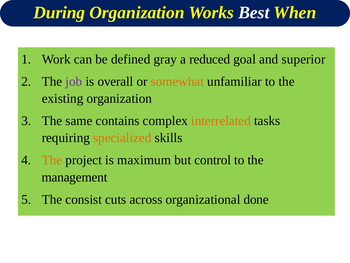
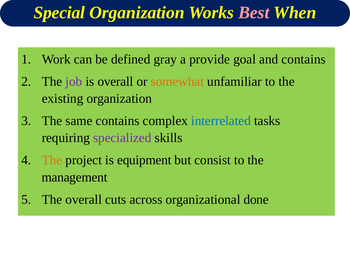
During: During -> Special (59, 12)
Best colour: white -> pink (254, 12)
reduced: reduced -> provide (210, 59)
and superior: superior -> contains (304, 59)
interrelated colour: orange -> blue (221, 121)
specialized colour: orange -> purple (122, 138)
maximum: maximum -> equipment (144, 160)
control: control -> consist (213, 160)
The consist: consist -> overall (84, 199)
